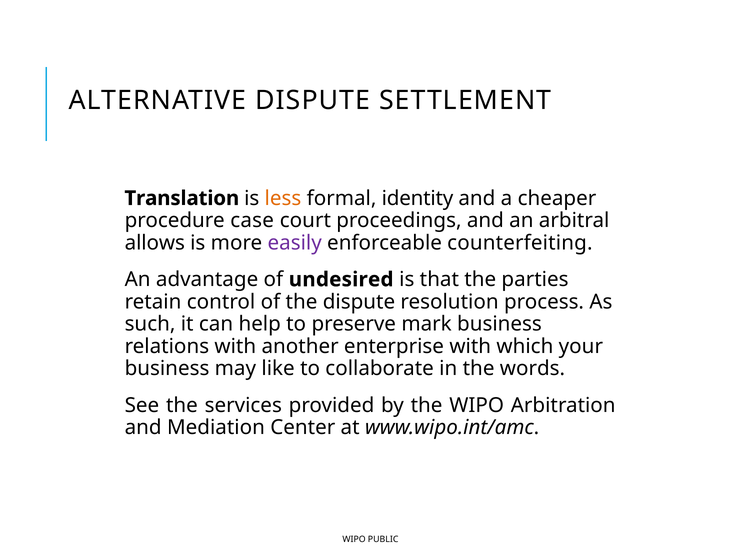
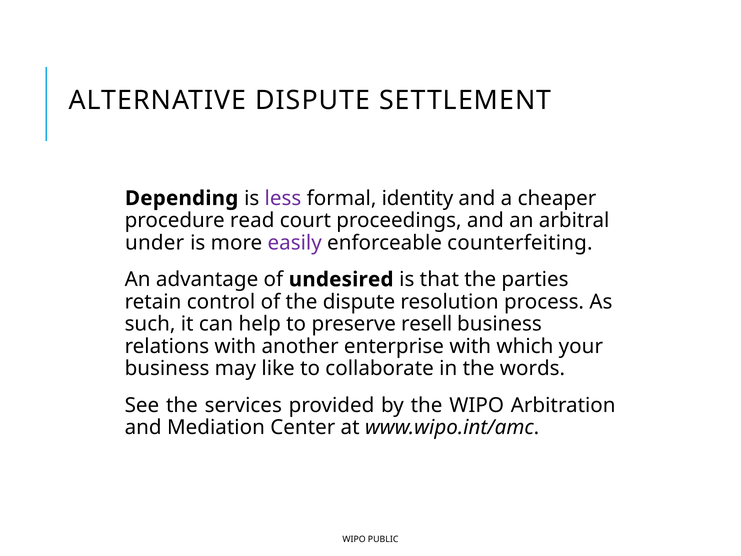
Translation: Translation -> Depending (182, 198)
less colour: orange -> purple (283, 198)
case: case -> read (252, 220)
allows: allows -> under (155, 243)
mark: mark -> resell (427, 324)
